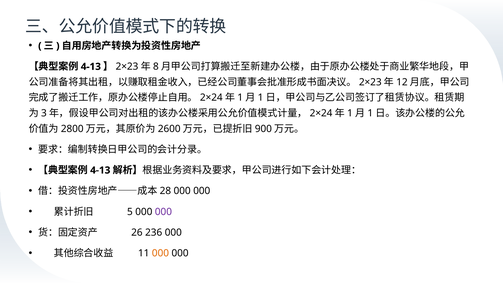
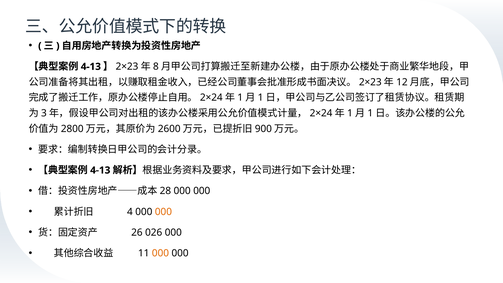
5: 5 -> 4 (130, 212)
000 colour: purple -> orange (163, 212)
236: 236 -> 026 (154, 233)
